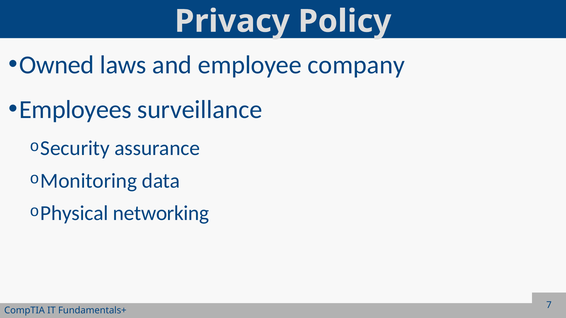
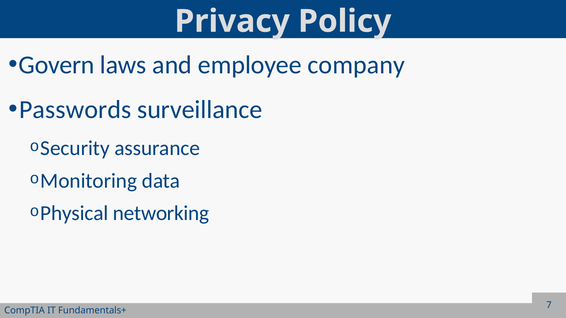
Owned: Owned -> Govern (57, 65)
Employees: Employees -> Passwords (75, 110)
